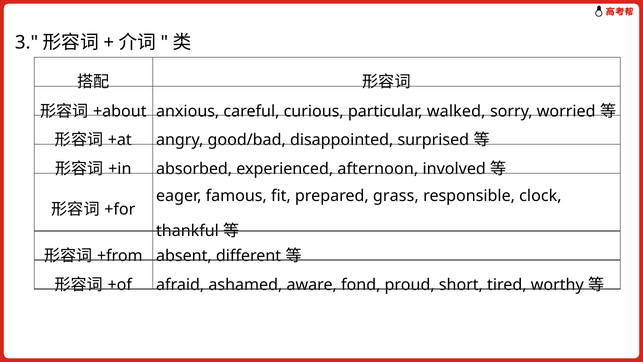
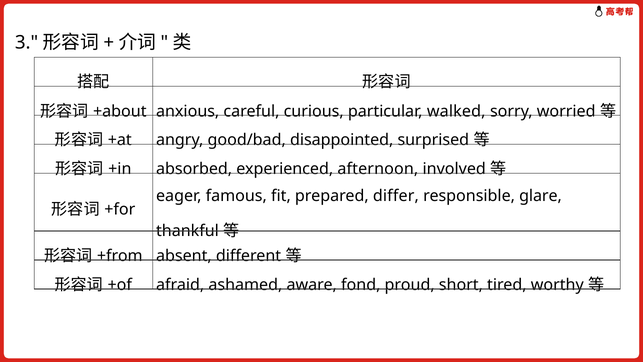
grass: grass -> differ (396, 196)
clock: clock -> glare (540, 196)
